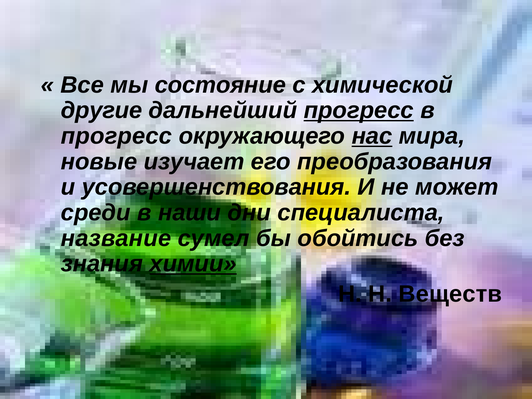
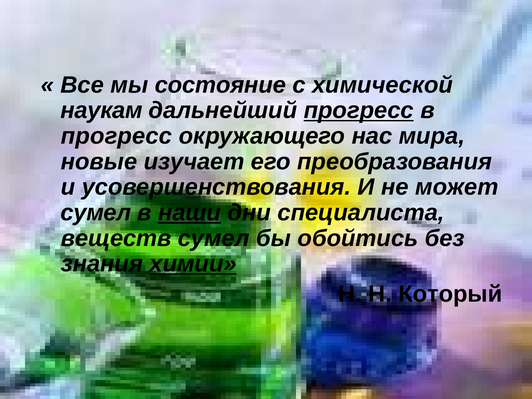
другие: другие -> наукам (102, 110)
нас underline: present -> none (372, 136)
среди: среди -> сумел (96, 213)
наши underline: none -> present (190, 213)
название: название -> веществ (116, 238)
Веществ: Веществ -> Который (450, 294)
